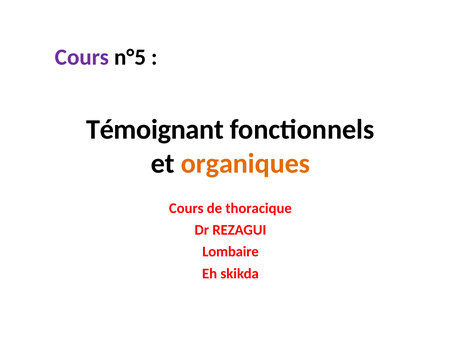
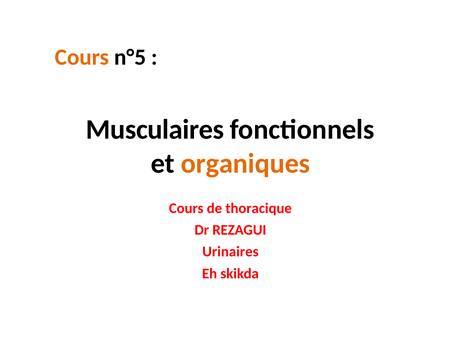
Cours colour: purple -> orange (82, 57)
Témoignant: Témoignant -> Musculaires (155, 130)
Lombaire: Lombaire -> Urinaires (230, 252)
